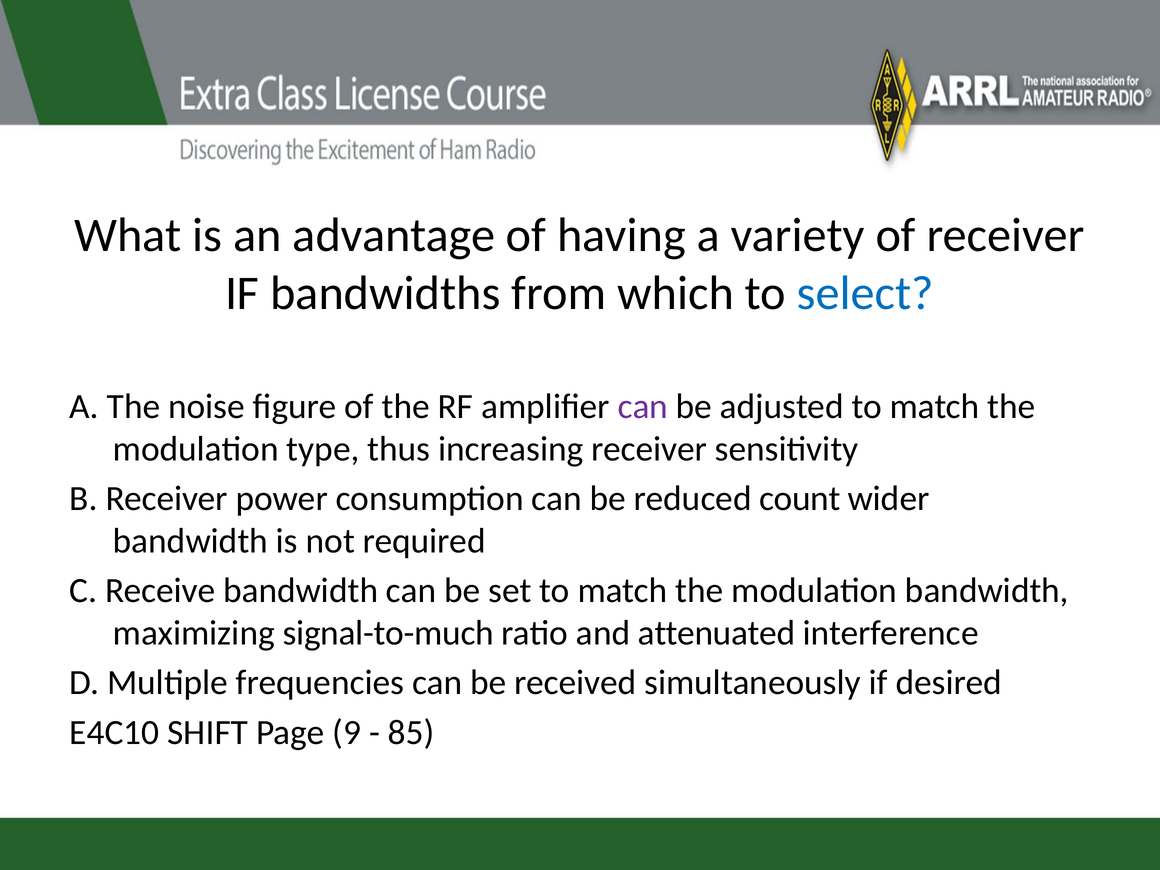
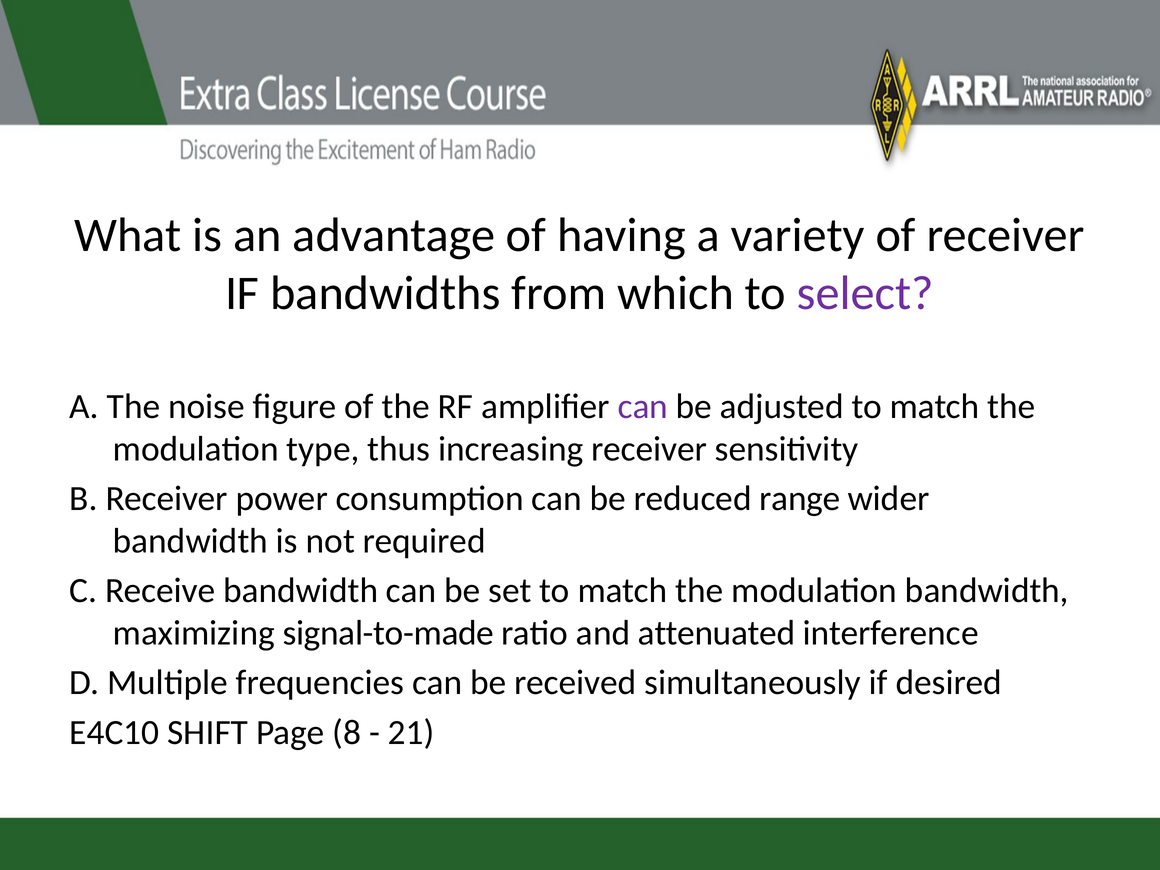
select colour: blue -> purple (865, 293)
count: count -> range (800, 499)
signal-to-much: signal-to-much -> signal-to-made (388, 633)
9: 9 -> 8 (347, 732)
85: 85 -> 21 (411, 732)
